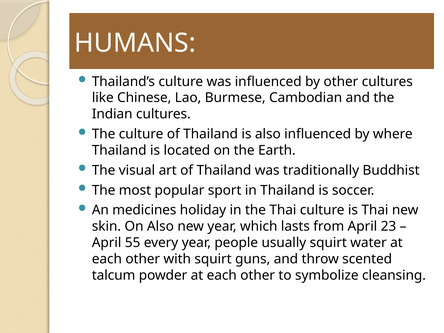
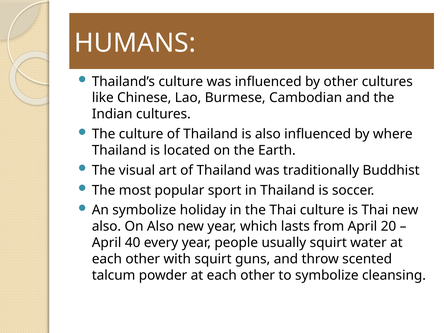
An medicines: medicines -> symbolize (144, 210)
skin: skin -> also (106, 226)
23: 23 -> 20 (389, 226)
55: 55 -> 40 (133, 243)
